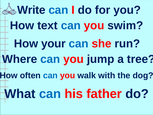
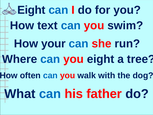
Write: Write -> Eight (31, 10)
you jump: jump -> eight (101, 59)
